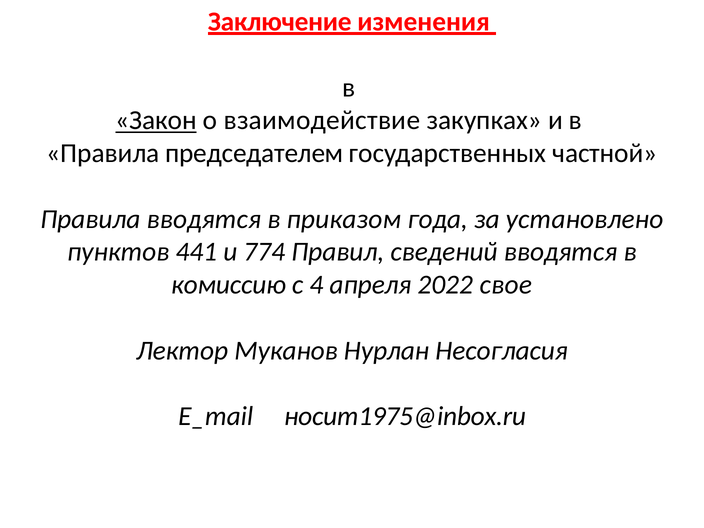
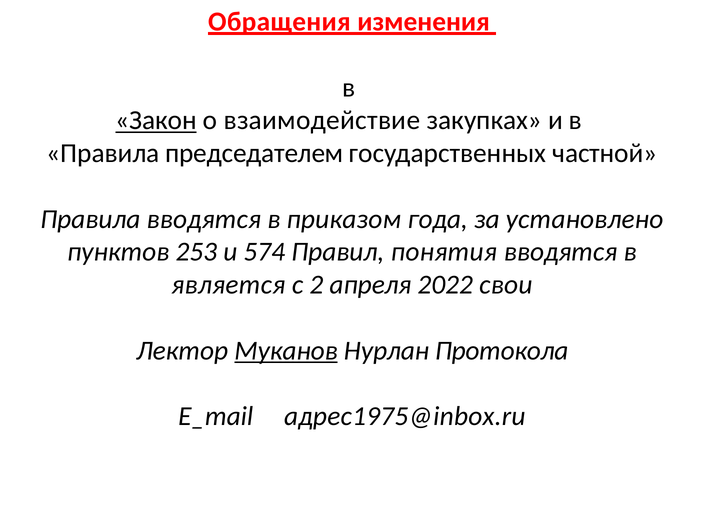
Заключение: Заключение -> Обращения (279, 22)
441: 441 -> 253 (196, 252)
774: 774 -> 574 (264, 252)
сведений: сведений -> понятия (444, 252)
комиссию: комиссию -> является (228, 285)
4: 4 -> 2 (316, 285)
свое: свое -> свои (506, 285)
Муканов underline: none -> present (286, 351)
Несогласия: Несогласия -> Протокола (502, 351)
носит1975@inbox.ru: носит1975@inbox.ru -> адрес1975@inbox.ru (405, 416)
